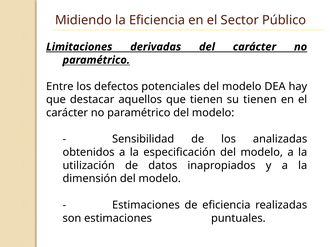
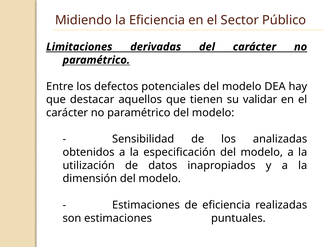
su tienen: tienen -> validar (260, 100)
